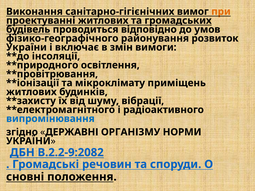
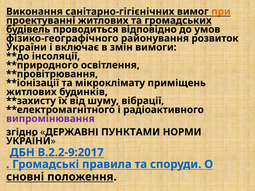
випромінювання colour: blue -> purple (50, 119)
ОРГАНІЗМУ: ОРГАНІЗМУ -> ПУНКТАМИ (131, 132)
В.2.2-9:2082: В.2.2-9:2082 -> В.2.2-9:2017 (71, 153)
речовин: речовин -> правила (107, 164)
